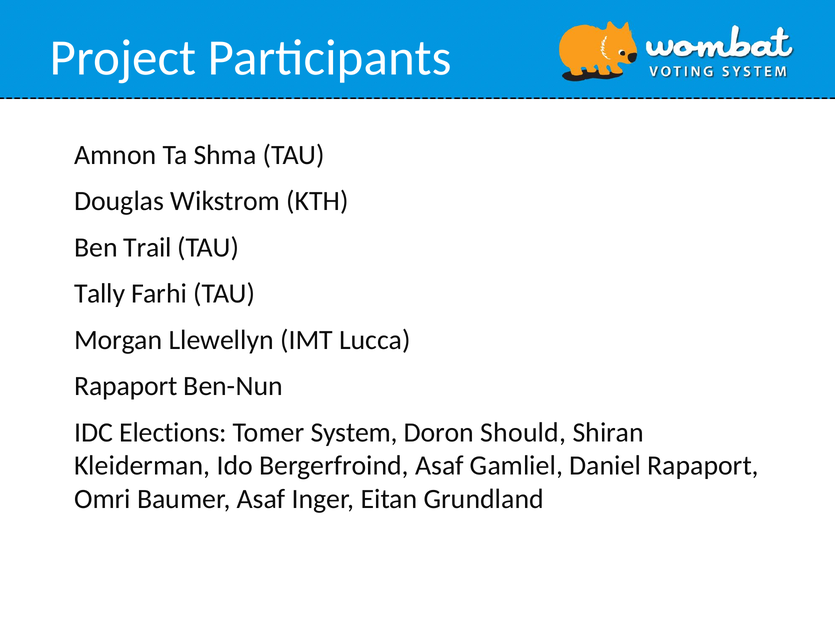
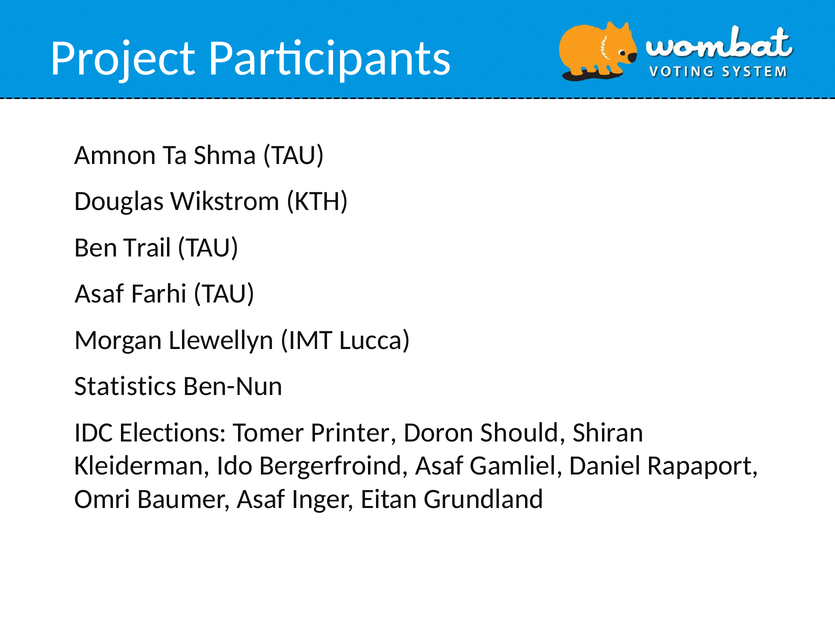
Tally: Tally -> Asaf (99, 293)
Rapaport: Rapaport -> Statistics (126, 386)
System: System -> Printer (354, 432)
